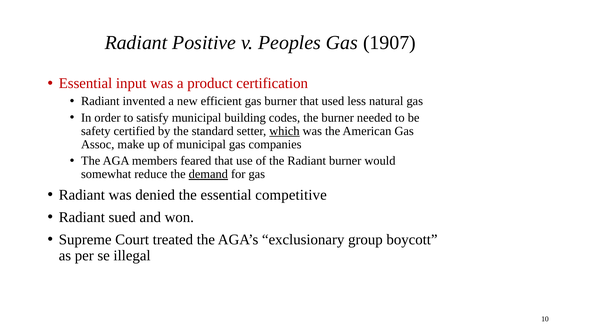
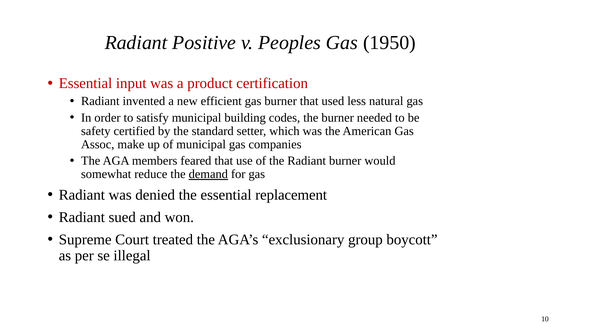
1907: 1907 -> 1950 (389, 43)
which underline: present -> none (284, 131)
competitive: competitive -> replacement (291, 195)
